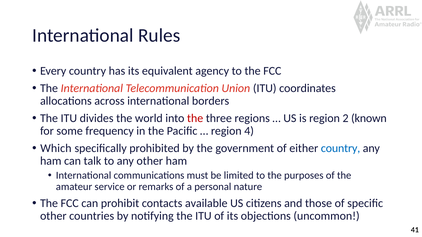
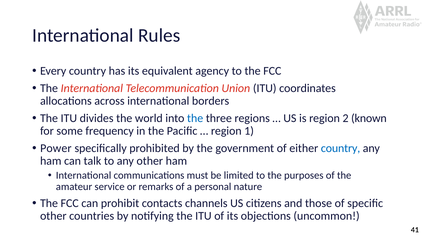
the colour: red -> blue (195, 118)
4: 4 -> 1 (249, 131)
Which: Which -> Power (56, 148)
available: available -> channels (206, 204)
